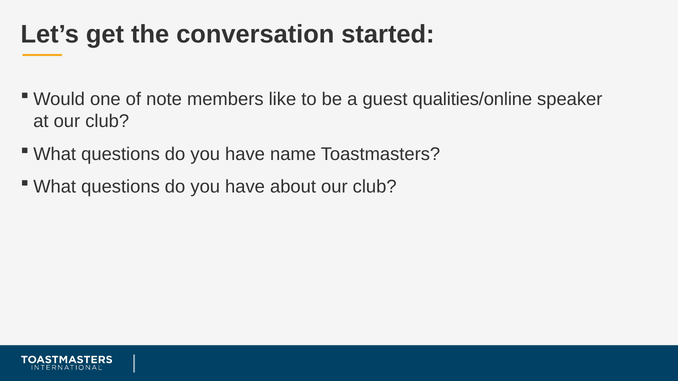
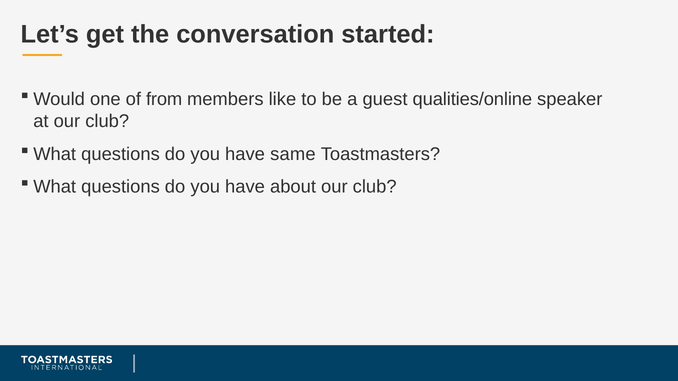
note: note -> from (164, 99)
name: name -> same (293, 154)
